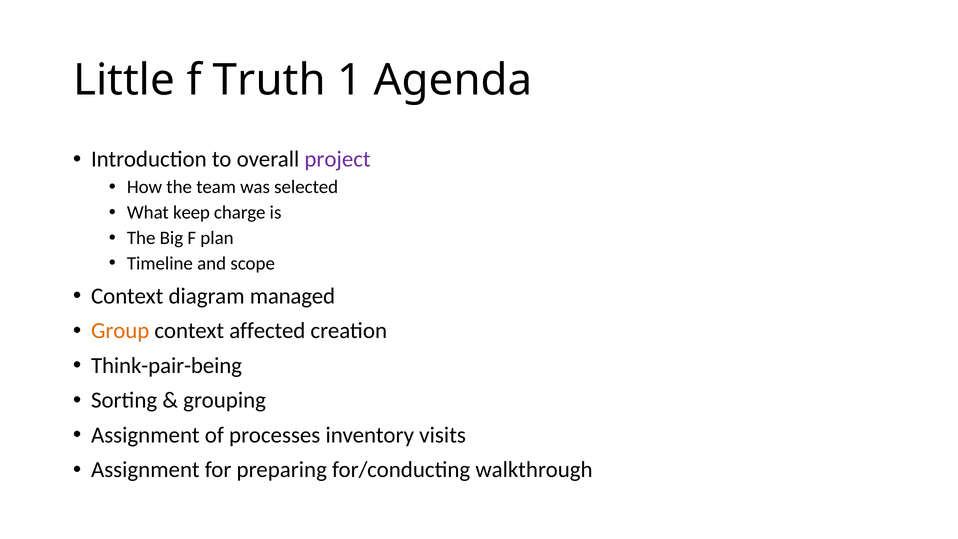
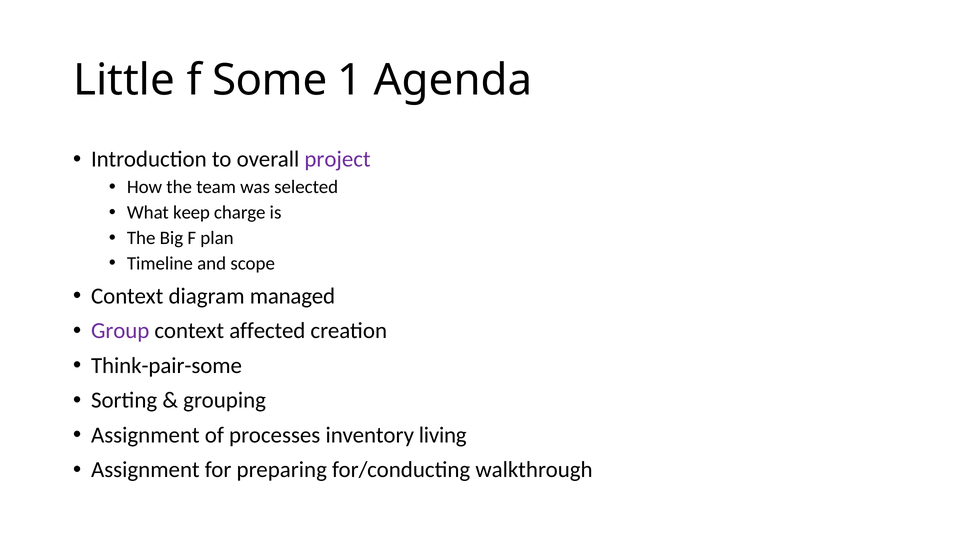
Truth: Truth -> Some (270, 80)
Group colour: orange -> purple (120, 331)
Think-pair-being: Think-pair-being -> Think-pair-some (166, 365)
visits: visits -> living (443, 435)
